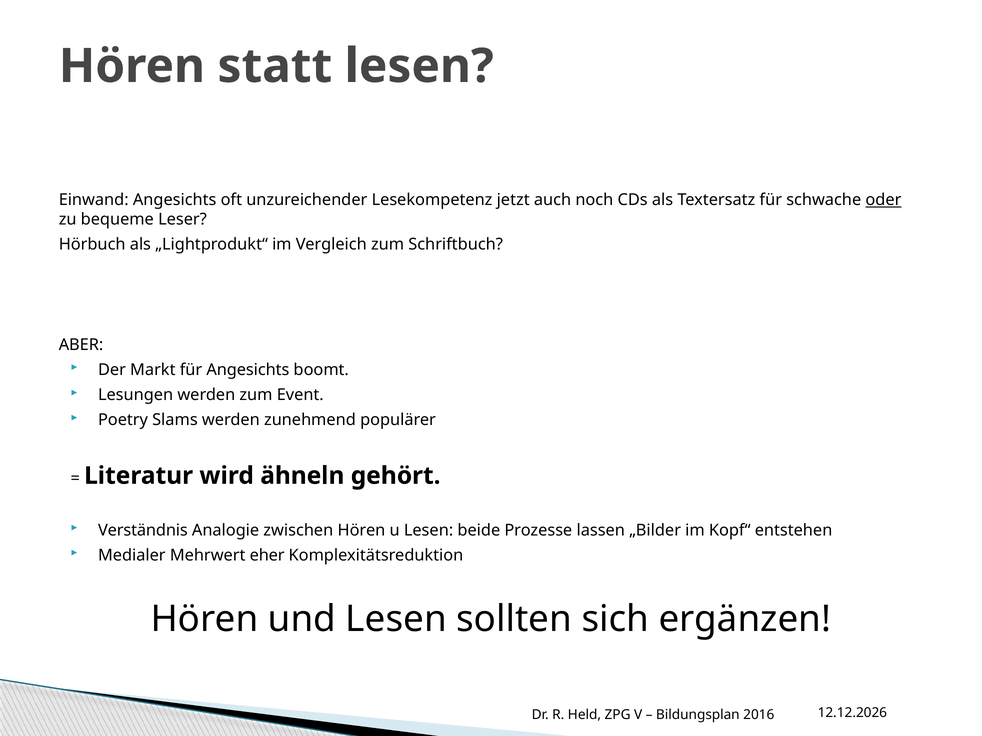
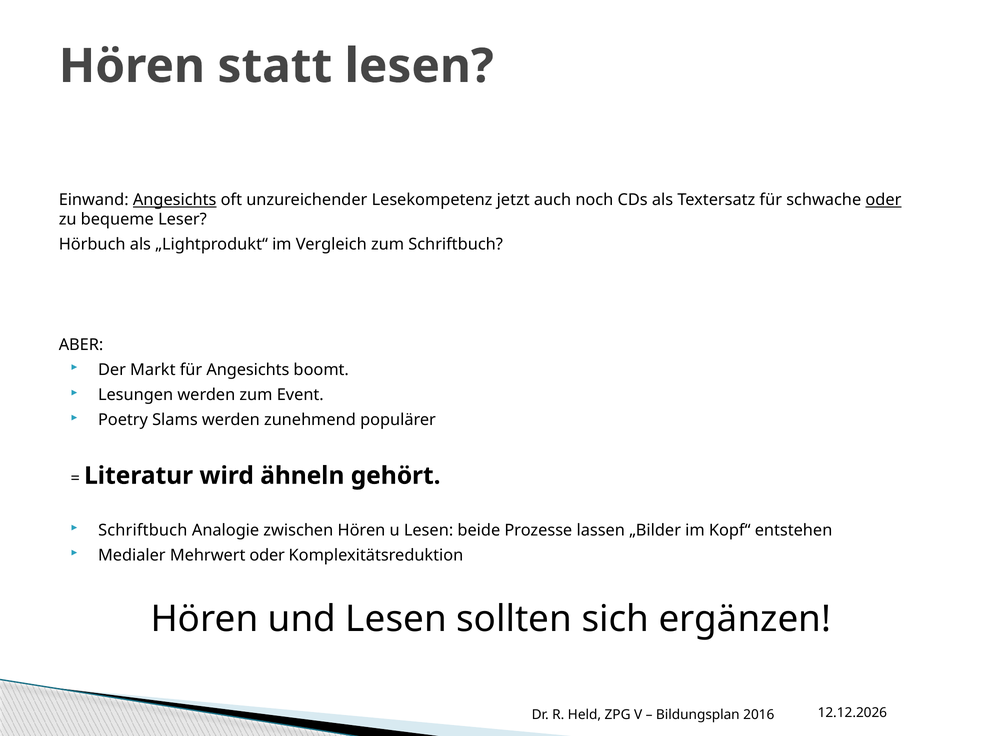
Angesichts underline: none -> present (175, 200)
Verständnis: Verständnis -> Schriftbuch (143, 531)
Mehrwert eher: eher -> oder (267, 556)
